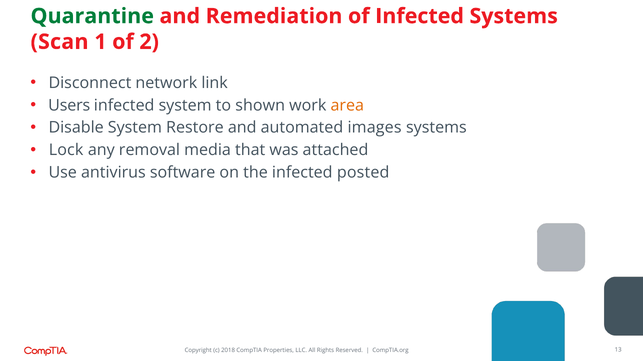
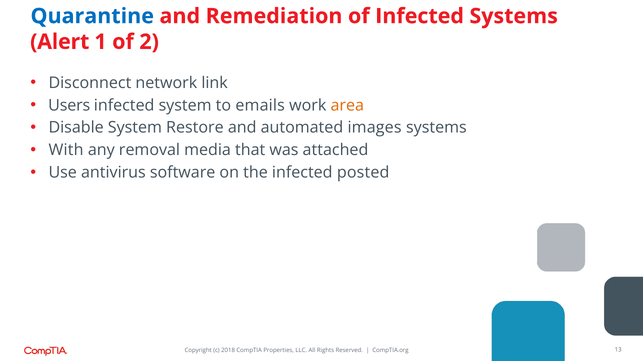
Quarantine colour: green -> blue (92, 16)
Scan: Scan -> Alert (60, 42)
shown: shown -> emails (260, 105)
Lock: Lock -> With (66, 150)
